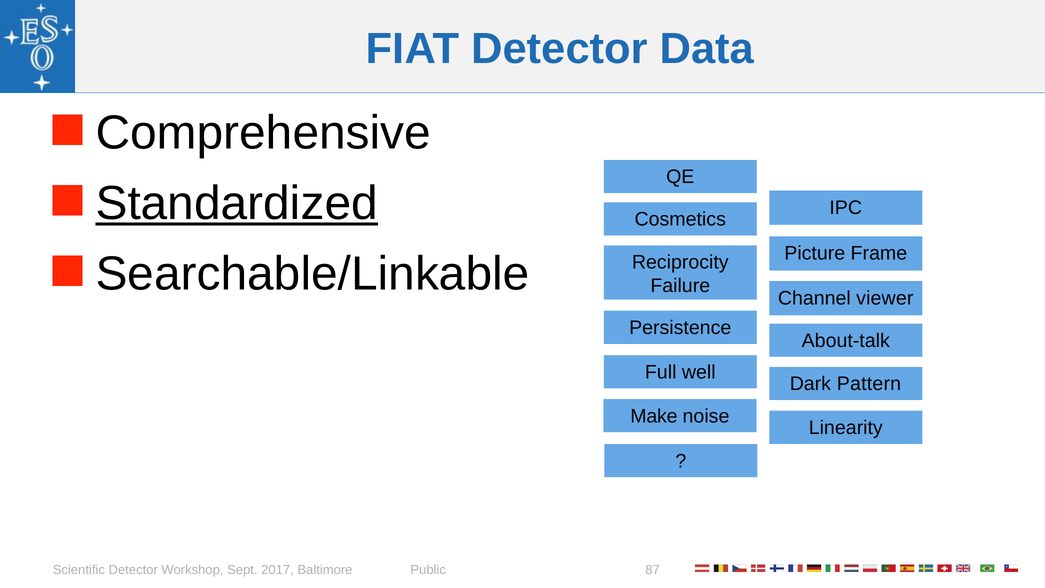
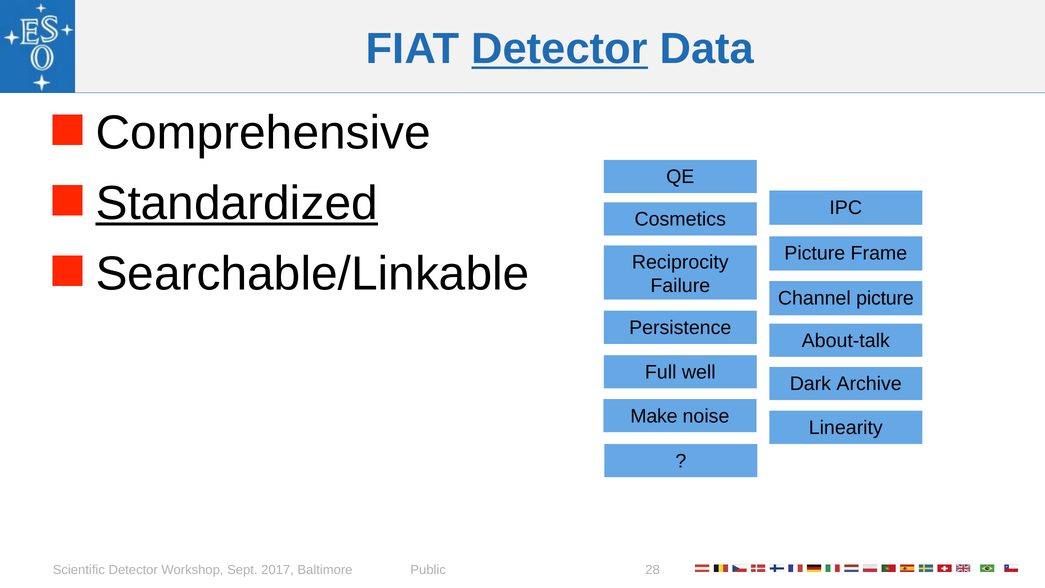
Detector underline: none -> present (560, 49)
Channel viewer: viewer -> picture (885, 298)
Pattern: Pattern -> Archive (869, 384)
87: 87 -> 28 (653, 570)
